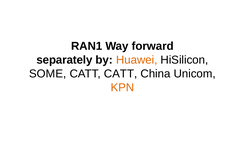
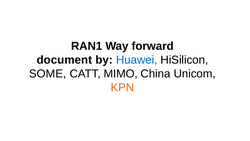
separately: separately -> document (64, 60)
Huawei colour: orange -> blue (137, 60)
CATT CATT: CATT -> MIMO (121, 73)
